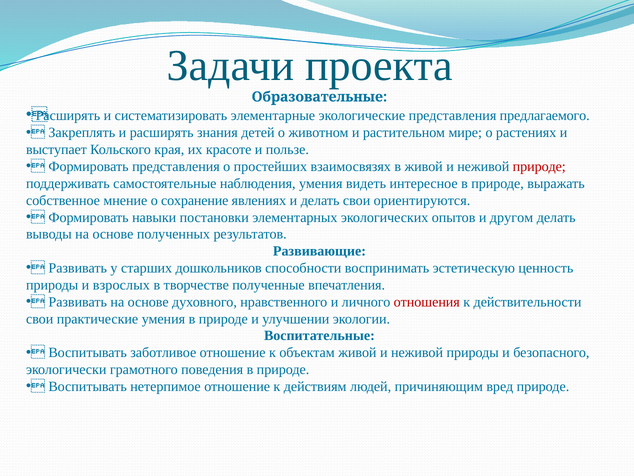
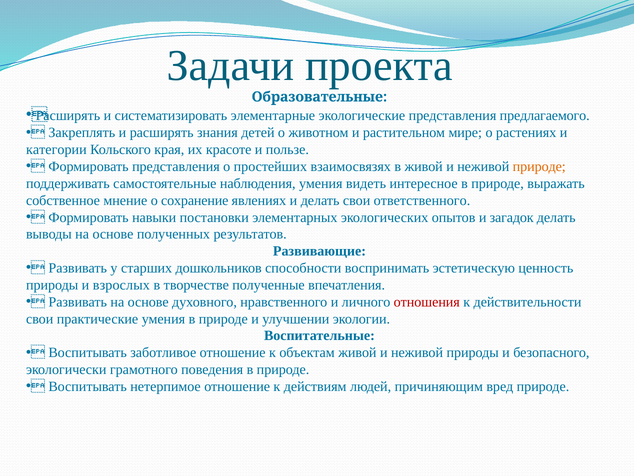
выступает: выступает -> категории (56, 150)
природе colour: red -> orange (539, 166)
ориентируются: ориентируются -> ответственного (422, 200)
другом: другом -> загадок (512, 217)
